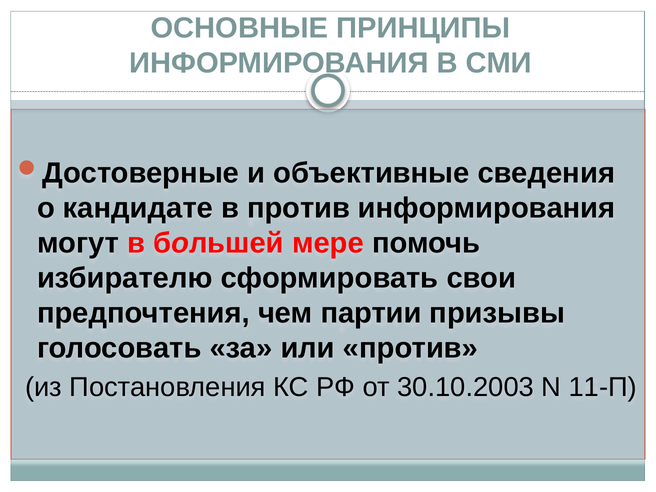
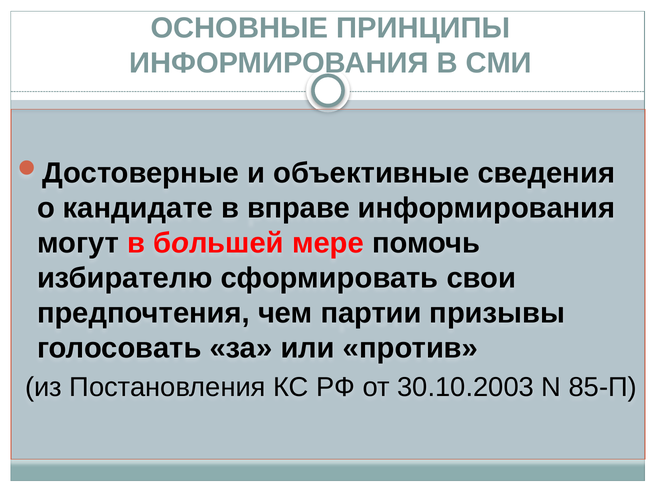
в против: против -> вправе (299, 208)
11-П: 11-П -> 85-П (603, 387)
